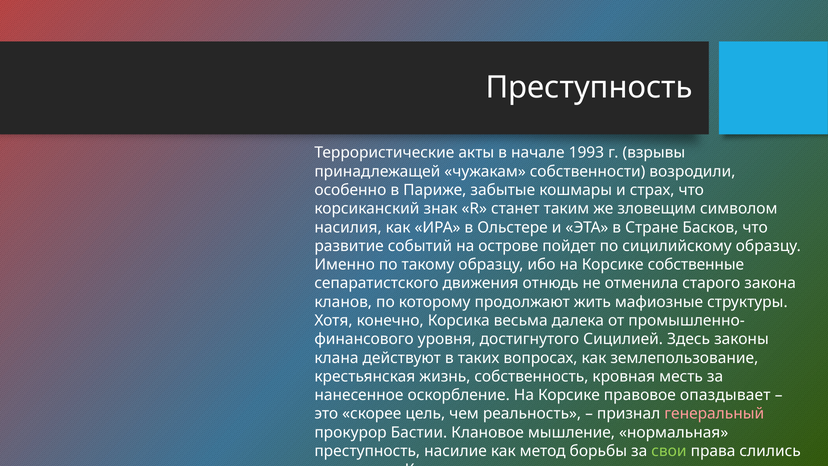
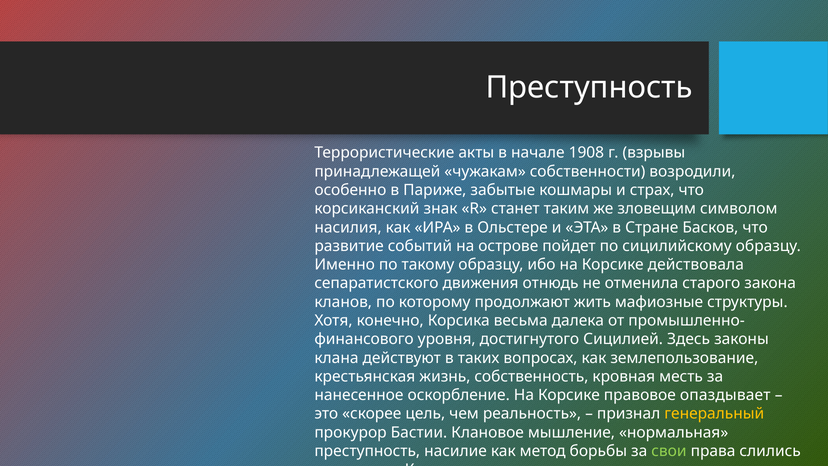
1993: 1993 -> 1908 (586, 153)
собственные: собственные -> действовала (696, 265)
генеральный colour: pink -> yellow (714, 414)
